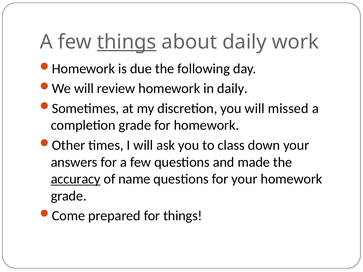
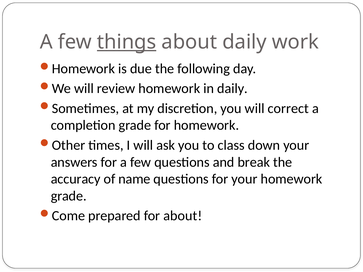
missed: missed -> correct (288, 108)
made: made -> break (254, 162)
accuracy underline: present -> none (76, 179)
for things: things -> about (183, 216)
